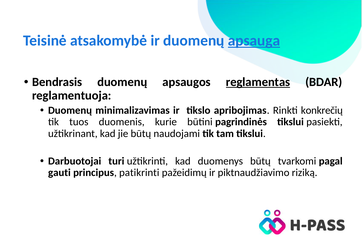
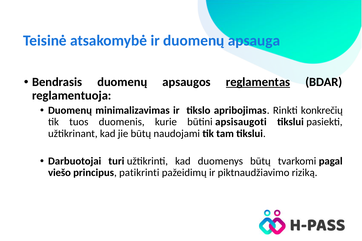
apsauga underline: present -> none (254, 41)
pagrindinės: pagrindinės -> apsisaugoti (241, 122)
gauti: gauti -> viešo (59, 173)
